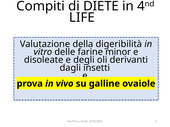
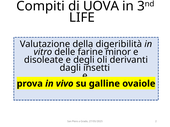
DIETE: DIETE -> UOVA (101, 6)
4: 4 -> 3 (141, 6)
